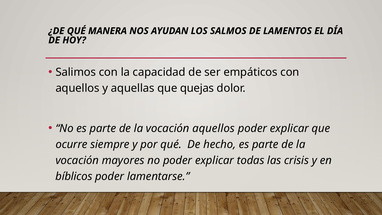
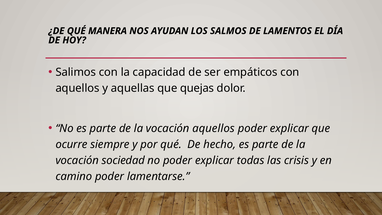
mayores: mayores -> sociedad (123, 160)
bíblicos: bíblicos -> camino (74, 176)
